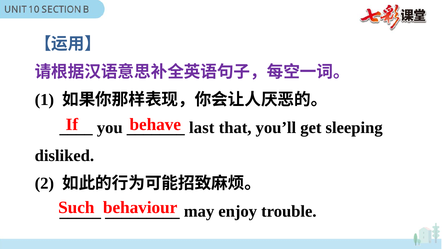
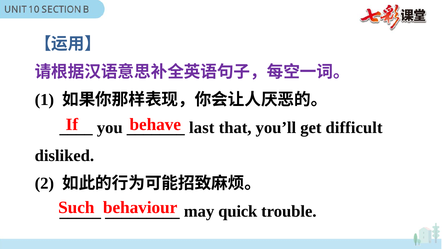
sleeping: sleeping -> difficult (354, 128)
enjoy: enjoy -> quick (238, 211)
